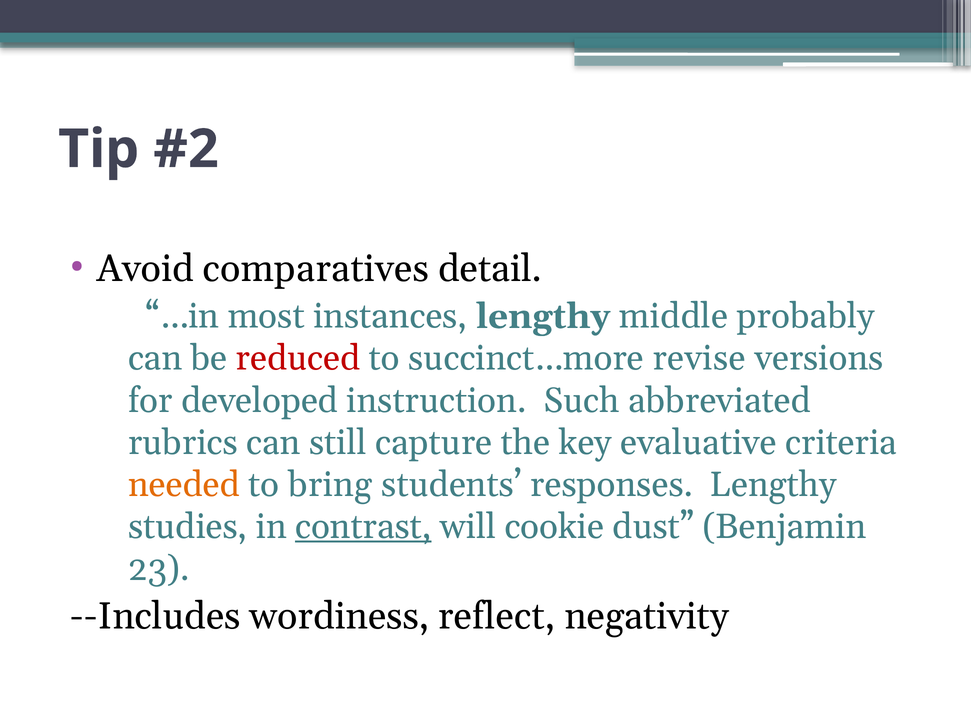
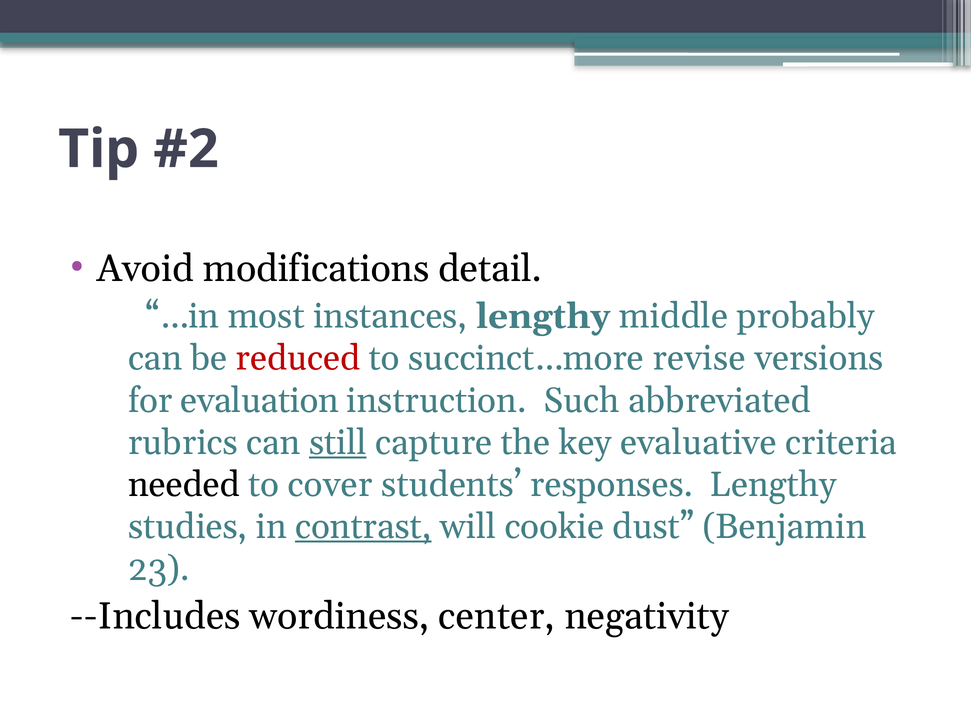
comparatives: comparatives -> modifications (316, 269)
developed: developed -> evaluation (260, 401)
still underline: none -> present (338, 443)
needed colour: orange -> black (184, 485)
bring: bring -> cover (330, 485)
reflect: reflect -> center (497, 617)
